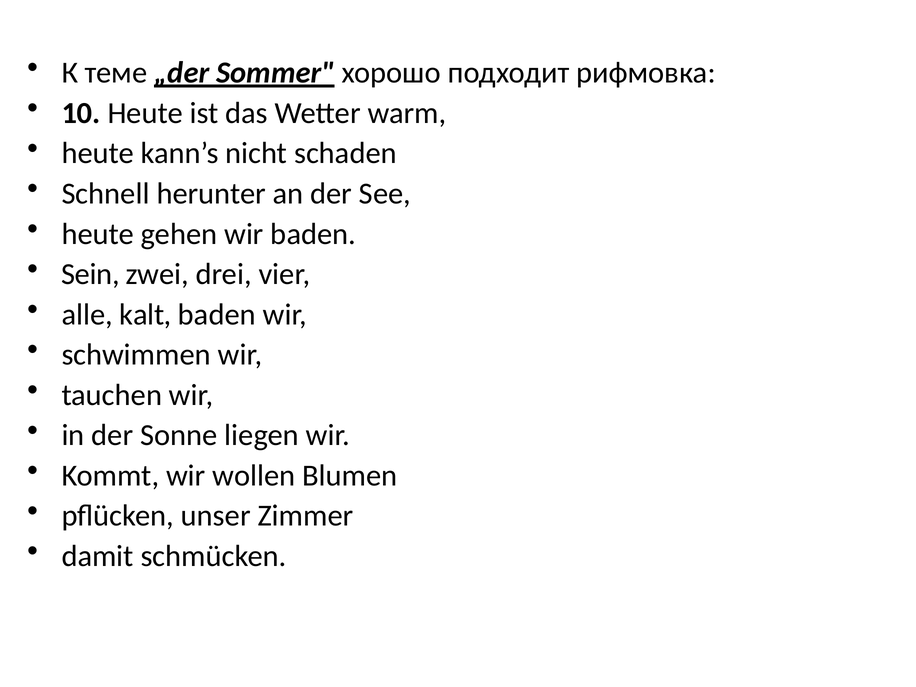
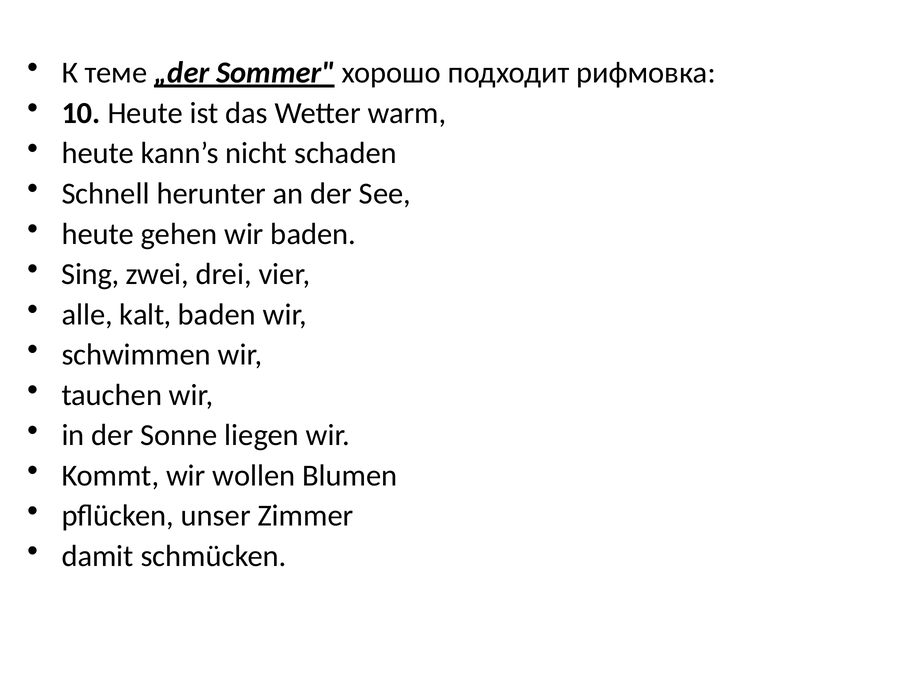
Sein: Sein -> Sing (90, 274)
